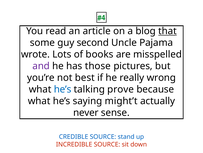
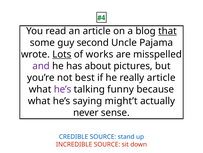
Lots underline: none -> present (62, 54)
books: books -> works (100, 54)
those: those -> about (98, 66)
really wrong: wrong -> article (161, 77)
he’s colour: blue -> purple (63, 89)
prove: prove -> funny (121, 89)
